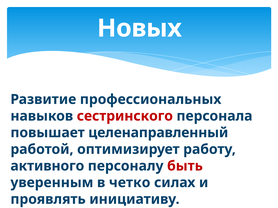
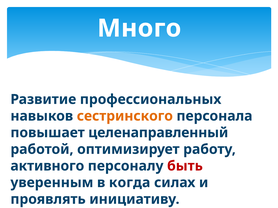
Новых: Новых -> Много (139, 28)
сестринского colour: red -> orange (125, 116)
четко: четко -> когда (130, 183)
